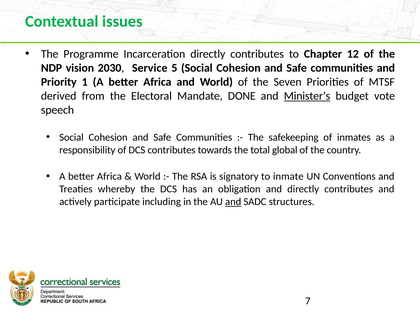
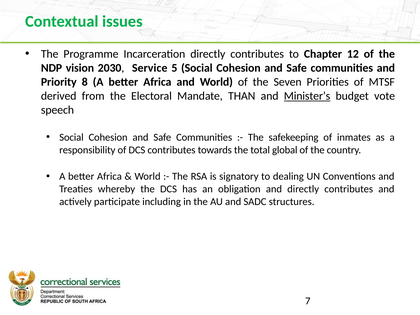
1: 1 -> 8 (85, 82)
DONE: DONE -> THAN (242, 96)
inmate: inmate -> dealing (288, 176)
and underline: present -> none (233, 202)
